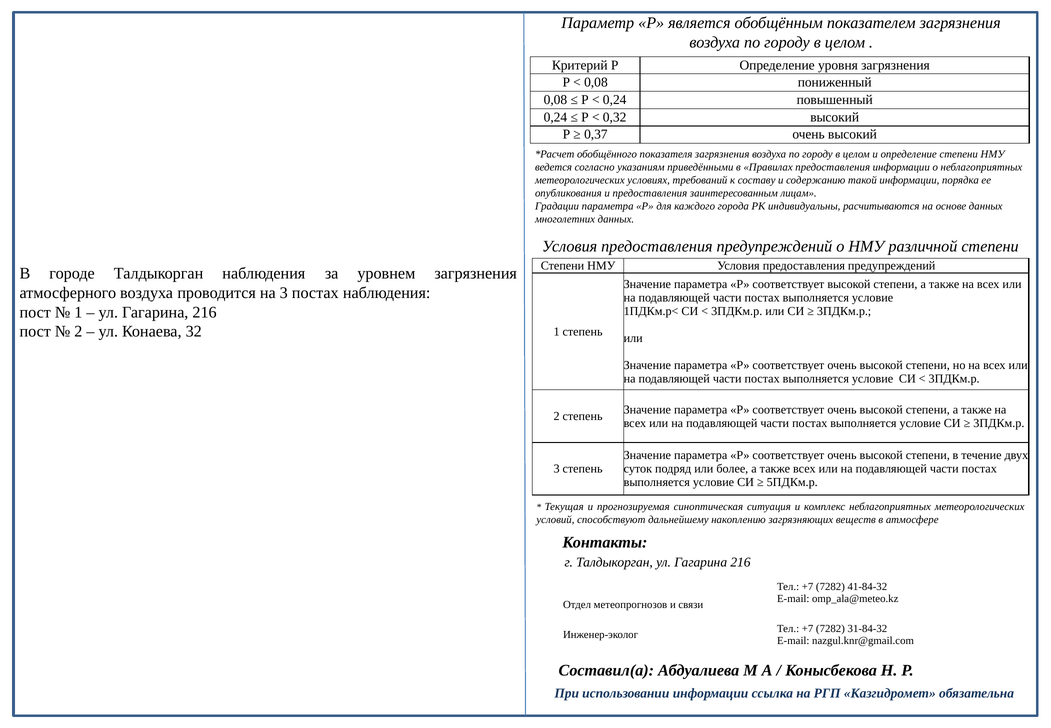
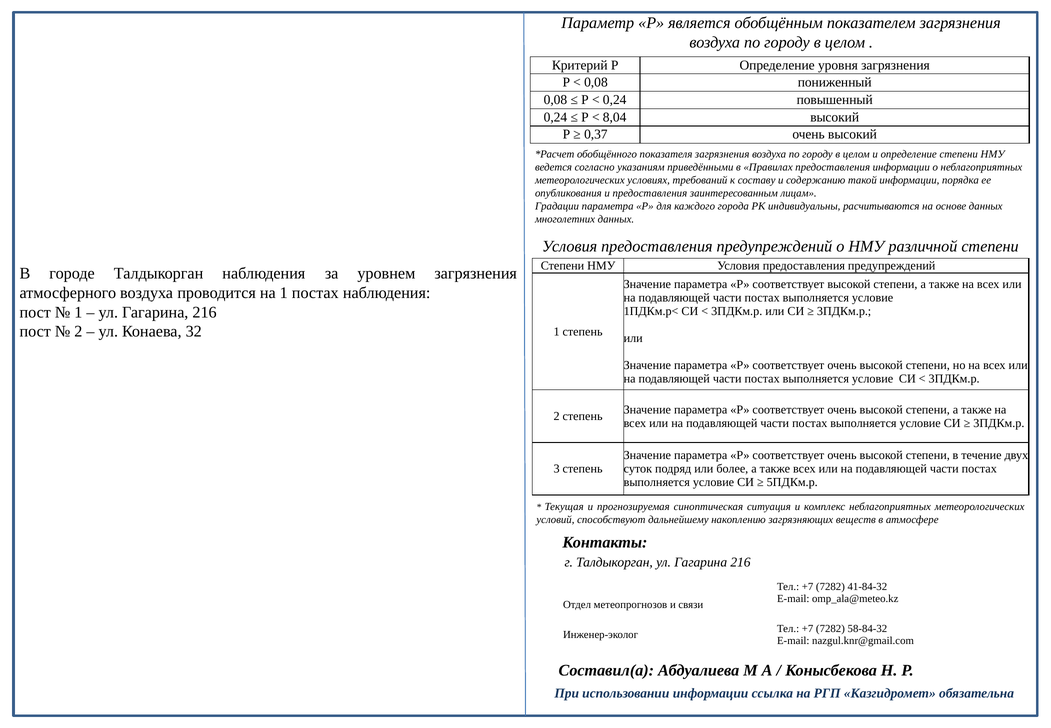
0,32: 0,32 -> 8,04 (615, 117)
на 3: 3 -> 1 (284, 293)
31-84-32: 31-84-32 -> 58-84-32 (867, 629)
